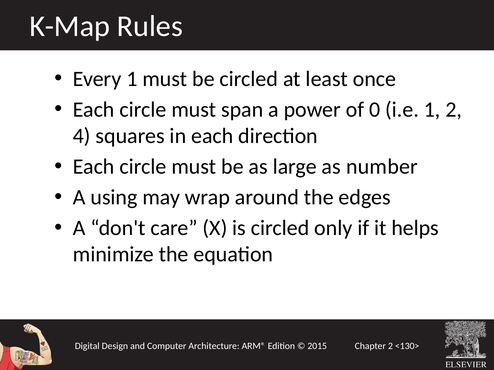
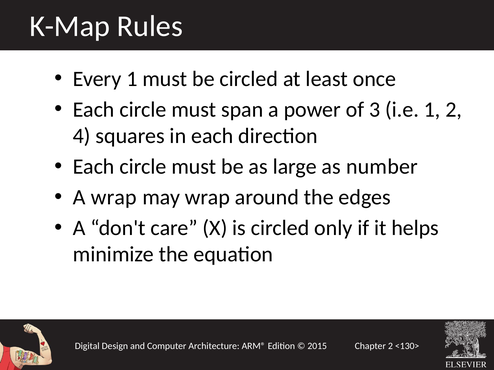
0: 0 -> 3 (375, 110)
A using: using -> wrap (114, 198)
